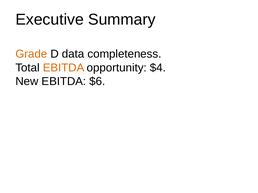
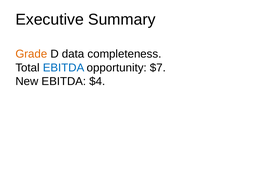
EBITDA colour: orange -> blue (64, 68)
$4: $4 -> $7 (158, 68)
$6: $6 -> $4 (97, 82)
